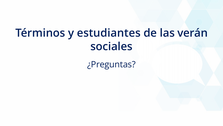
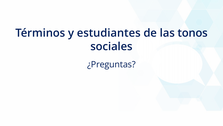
verán: verán -> tonos (193, 33)
